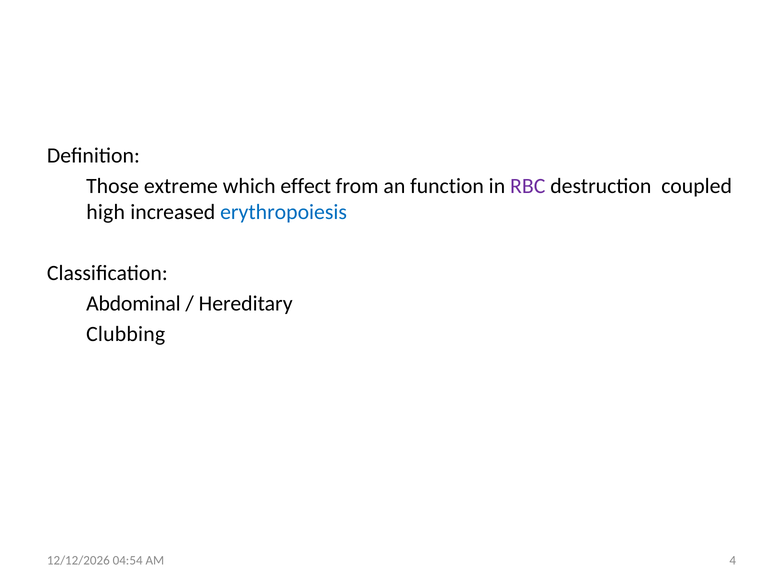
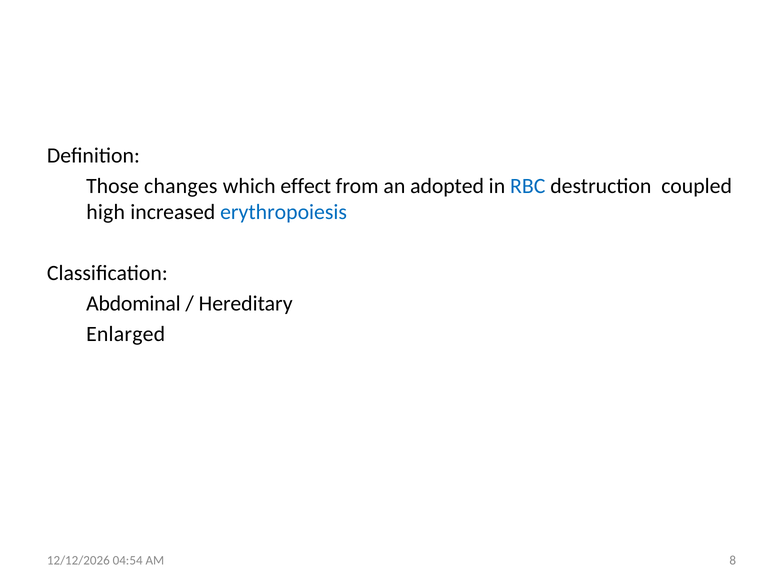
extreme: extreme -> changes (181, 186)
function: function -> adopted (447, 186)
RBC colour: purple -> blue (528, 186)
Clubbing: Clubbing -> Enlarged (126, 334)
4: 4 -> 8 (733, 561)
